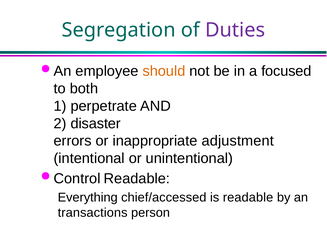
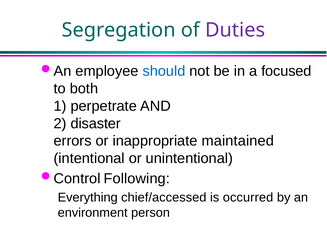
should colour: orange -> blue (164, 71)
adjustment: adjustment -> maintained (238, 141)
Control Readable: Readable -> Following (137, 179)
is readable: readable -> occurred (248, 198)
transactions: transactions -> environment (93, 213)
